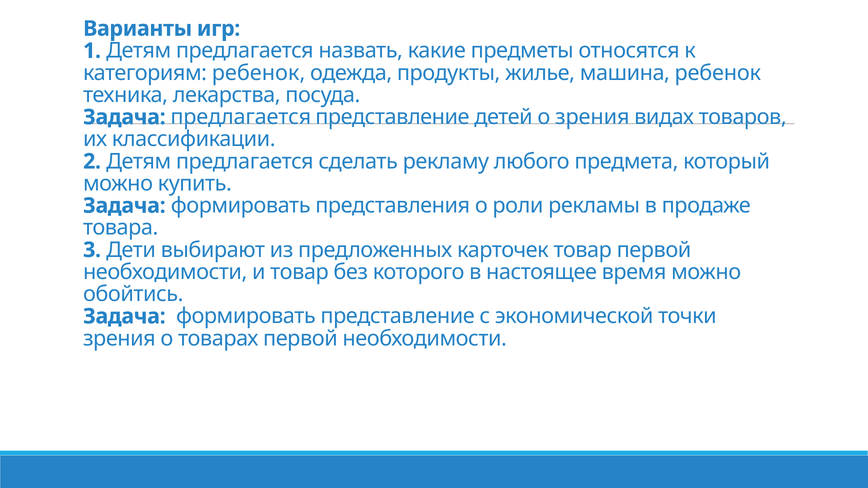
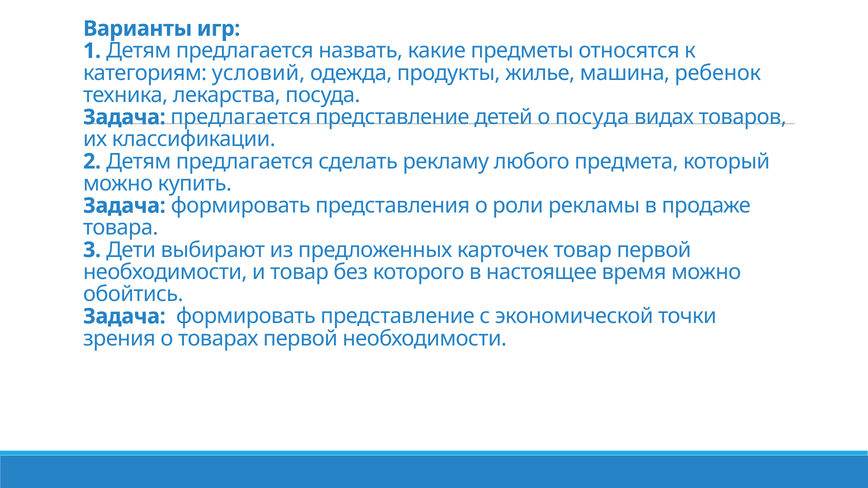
категориям ребенок: ребенок -> условий (258, 73)
о зрения: зрения -> посуда (592, 117)
